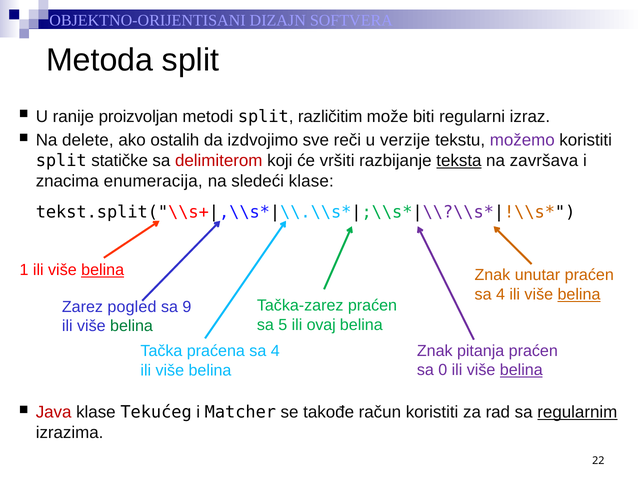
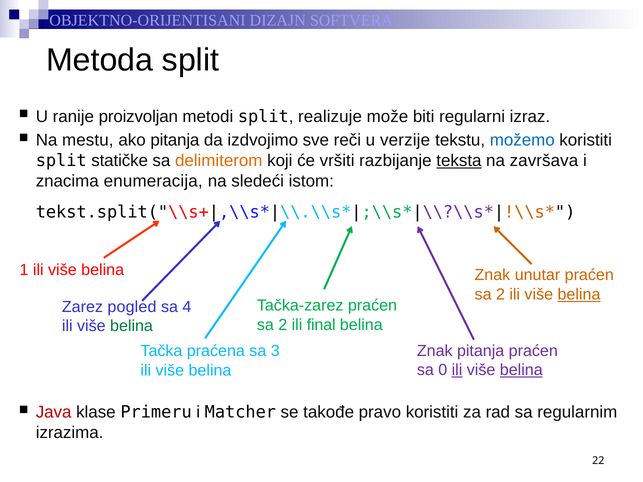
različitim: različitim -> realizuje (330, 117)
delete: delete -> mestu (88, 140)
ako ostalih: ostalih -> pitanja (175, 140)
možemo colour: purple -> blue (522, 140)
delimiterom colour: red -> orange (219, 161)
sledeći klase: klase -> istom (311, 181)
belina underline: present -> none (103, 270)
4: 4 -> 2 (500, 295)
9: 9 -> 4 (187, 307)
5: 5 -> 2 (283, 325)
ovaj: ovaj -> final (321, 325)
praćena sa 4: 4 -> 3 (275, 351)
ili underline: none -> present (457, 370)
Tekućeg: Tekućeg -> Primeru (156, 413)
račun: račun -> pravo (380, 413)
regularnim underline: present -> none (577, 413)
